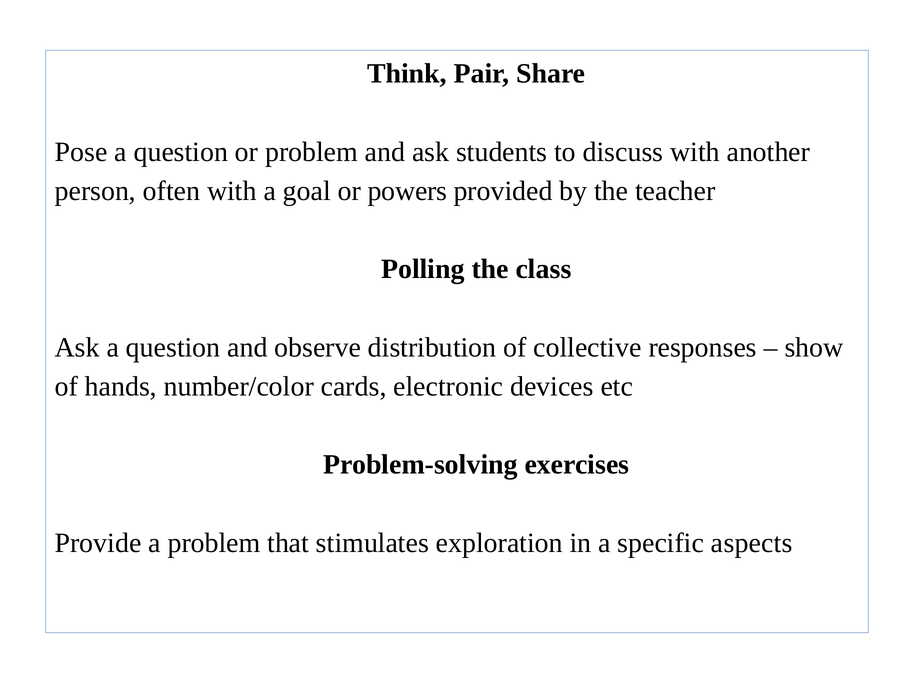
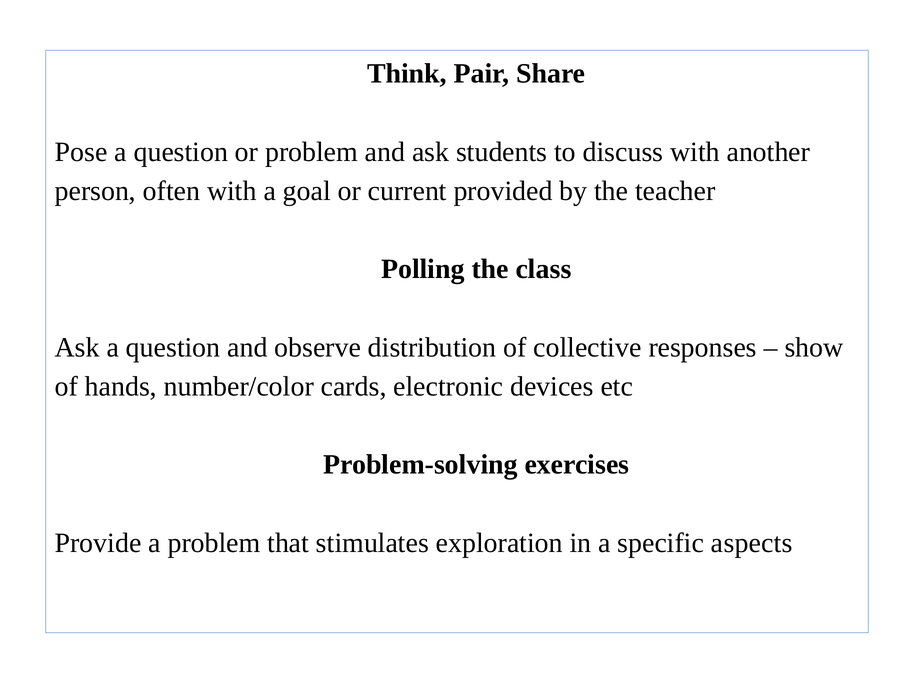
powers: powers -> current (407, 191)
